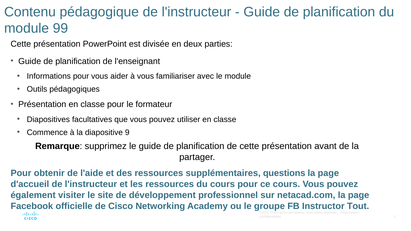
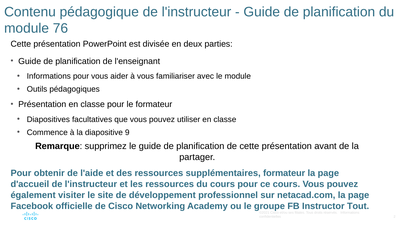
99: 99 -> 76 (60, 28)
supplémentaires questions: questions -> formateur (284, 173)
